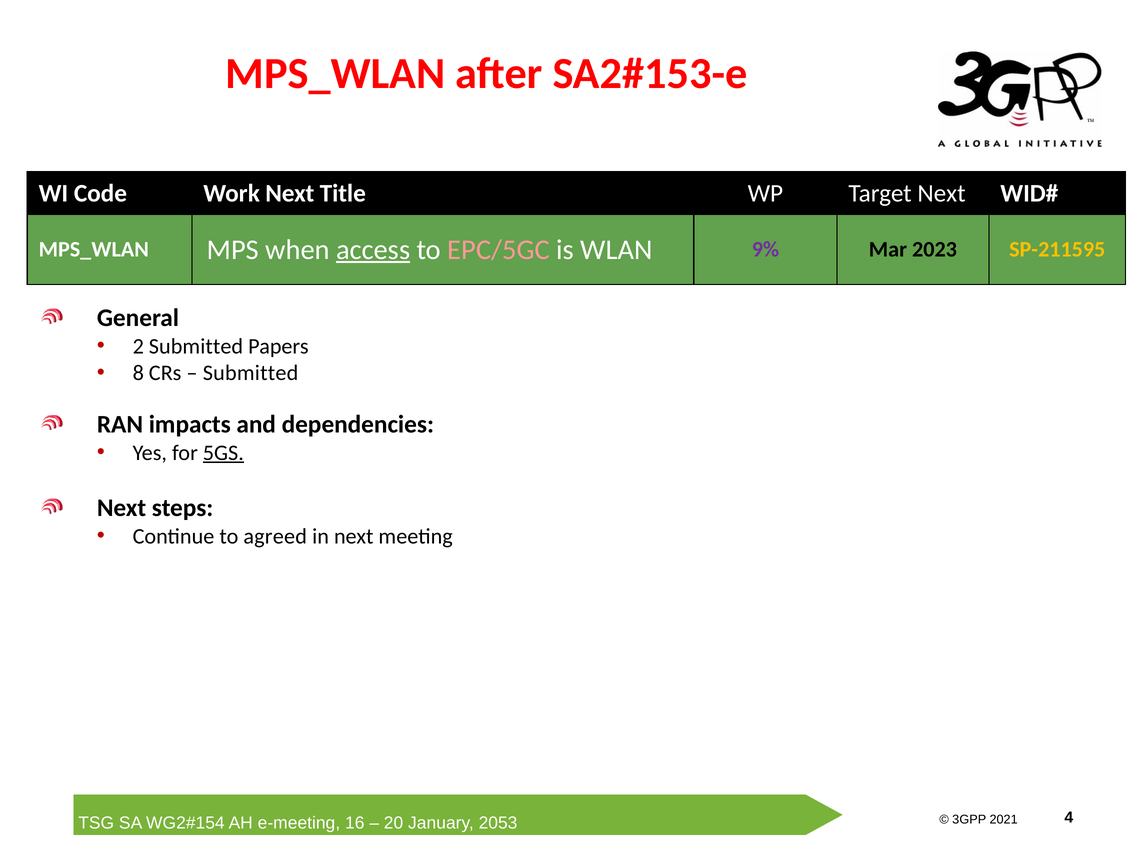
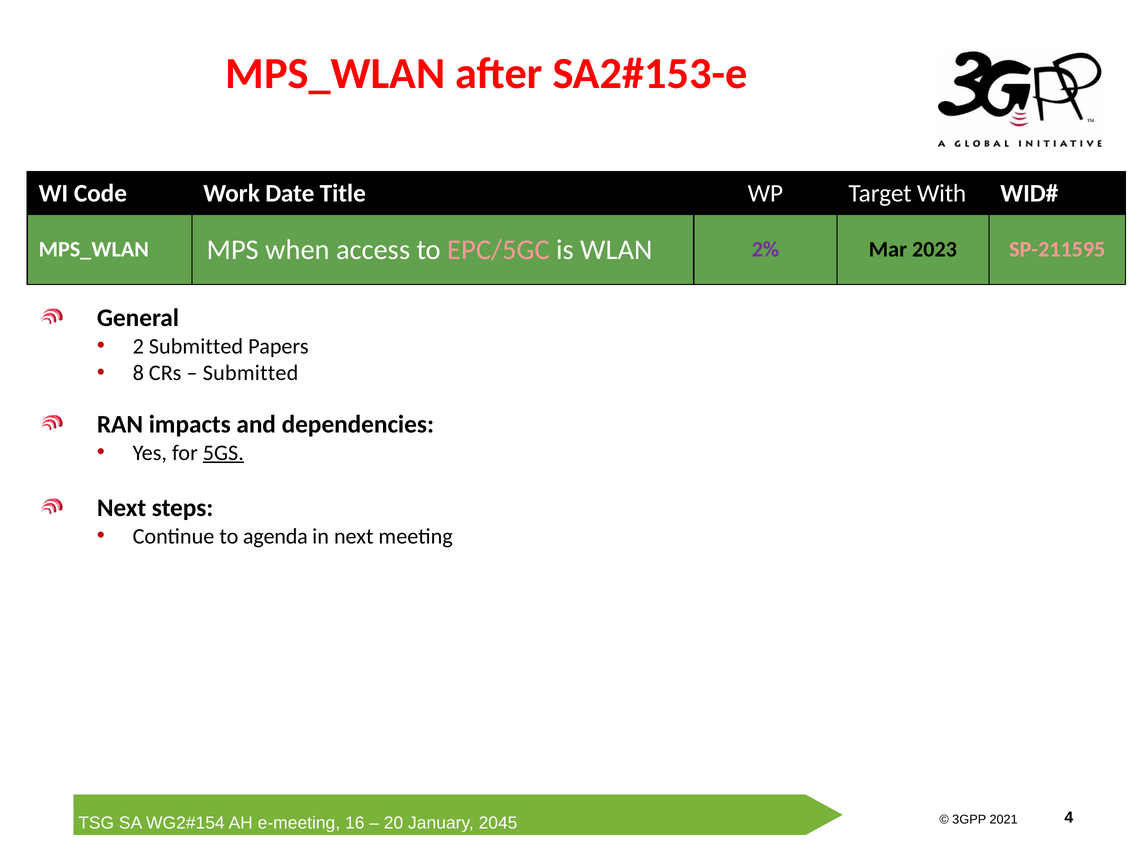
Work Next: Next -> Date (290, 193)
Target Next: Next -> With (942, 193)
access underline: present -> none (373, 250)
9%: 9% -> 2% (765, 250)
SP-211595 colour: yellow -> pink (1057, 250)
agreed: agreed -> agenda (275, 536)
2053: 2053 -> 2045 (498, 823)
